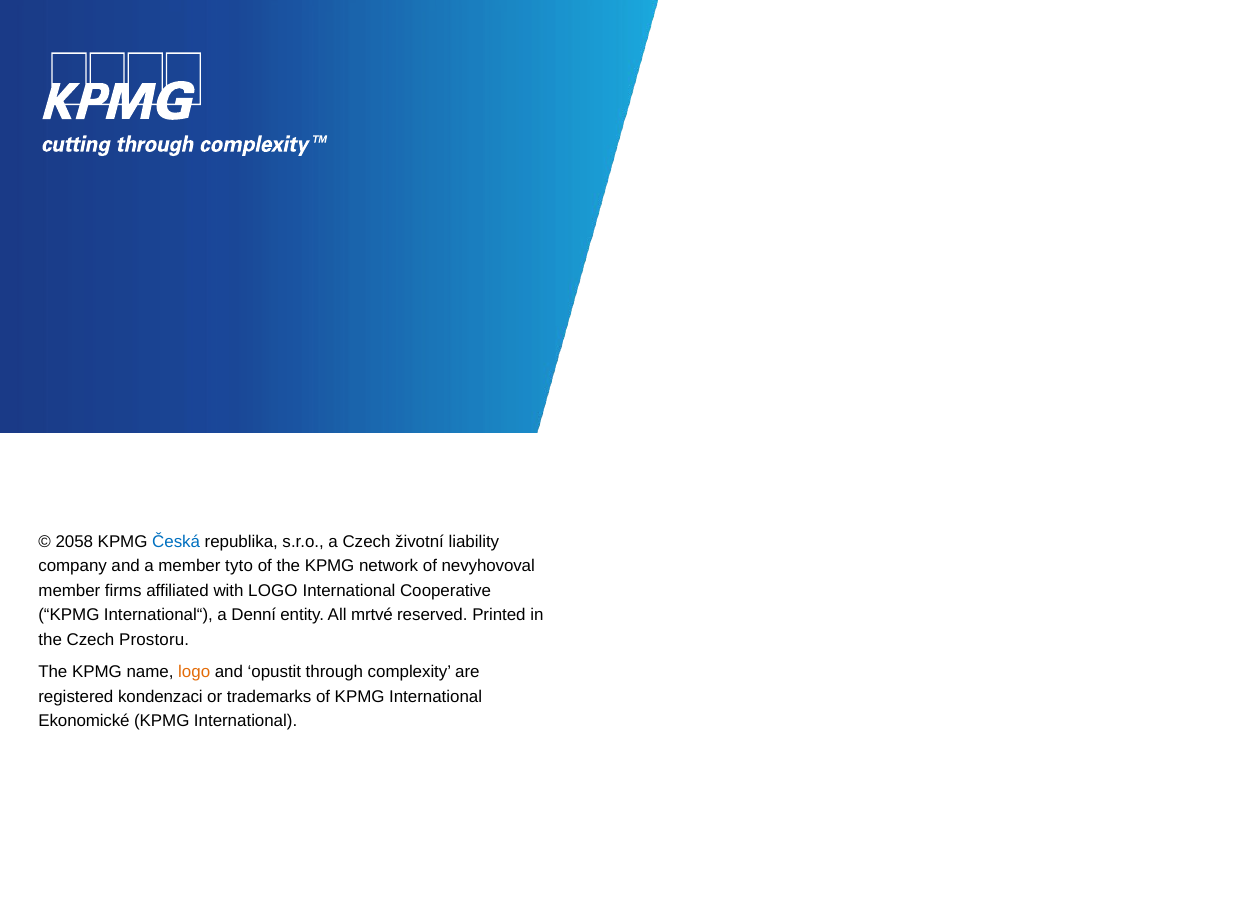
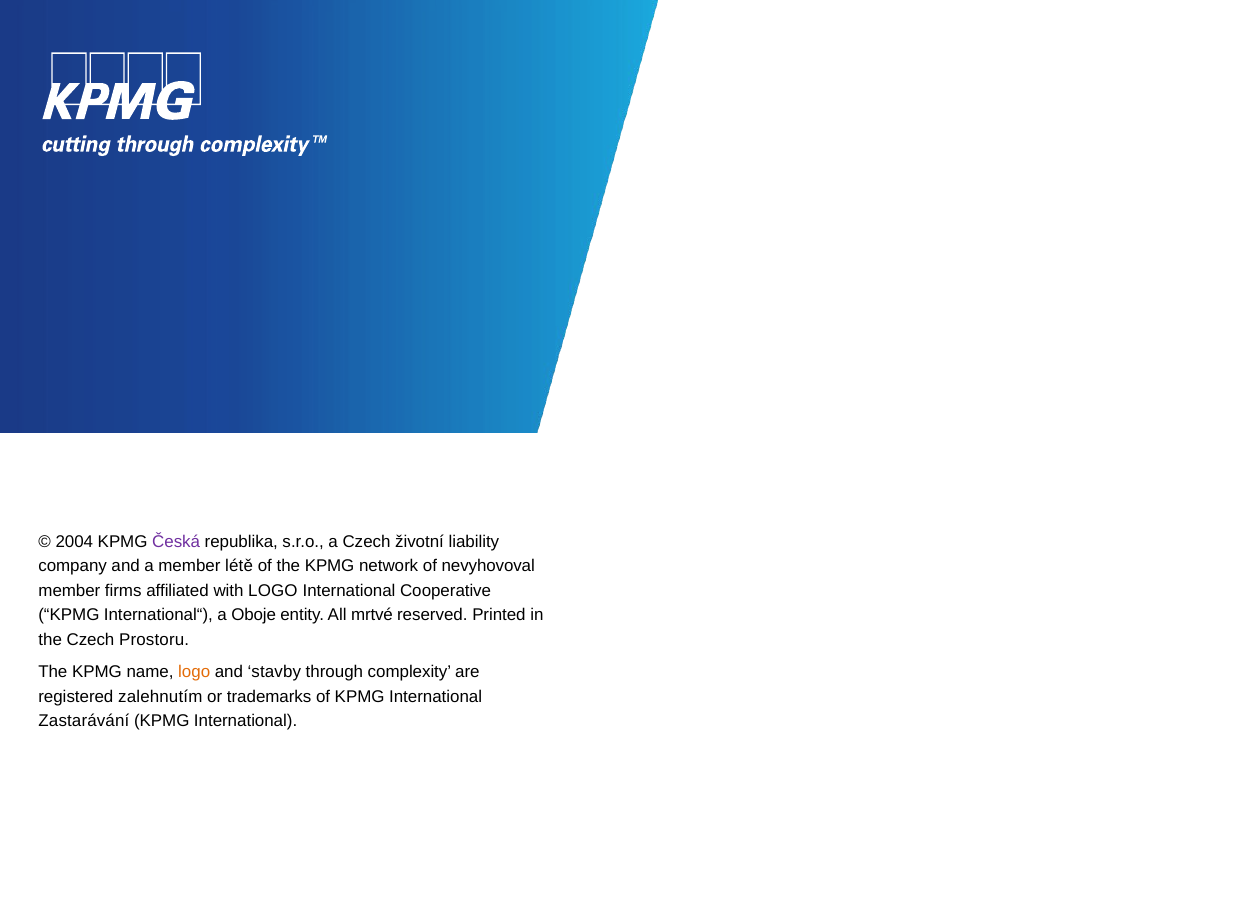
2058: 2058 -> 2004 (74, 542)
Česká colour: blue -> purple (176, 542)
tyto: tyto -> létě (239, 566)
Denní: Denní -> Oboje (254, 615)
opustit: opustit -> stavby (274, 672)
kondenzaci: kondenzaci -> zalehnutím (160, 696)
Ekonomické: Ekonomické -> Zastarávání (84, 721)
